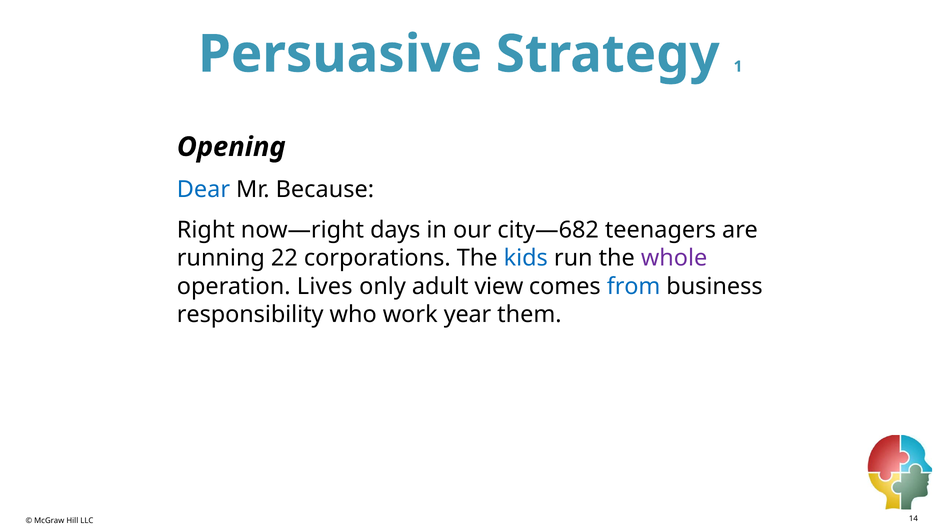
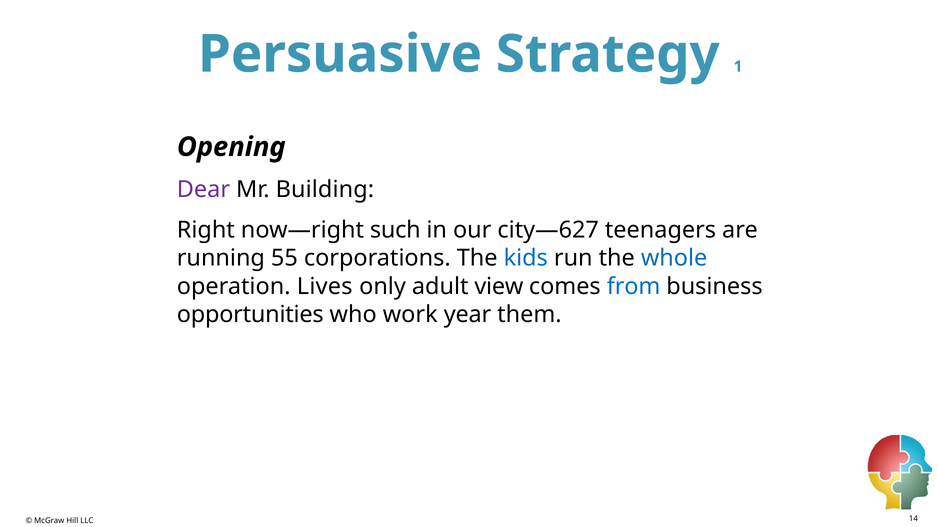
Dear colour: blue -> purple (203, 190)
Because: Because -> Building (325, 190)
days: days -> such (395, 230)
city—682: city—682 -> city—627 (548, 230)
22: 22 -> 55 (284, 259)
whole colour: purple -> blue (674, 259)
responsibility: responsibility -> opportunities (250, 315)
